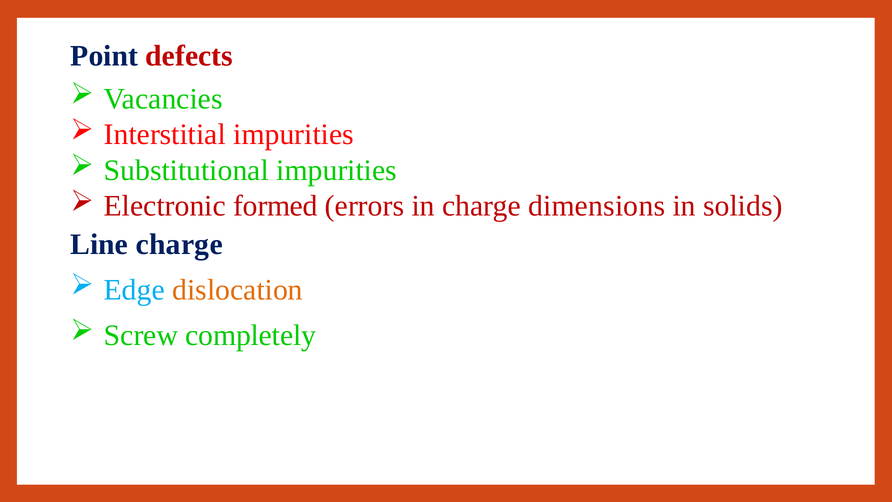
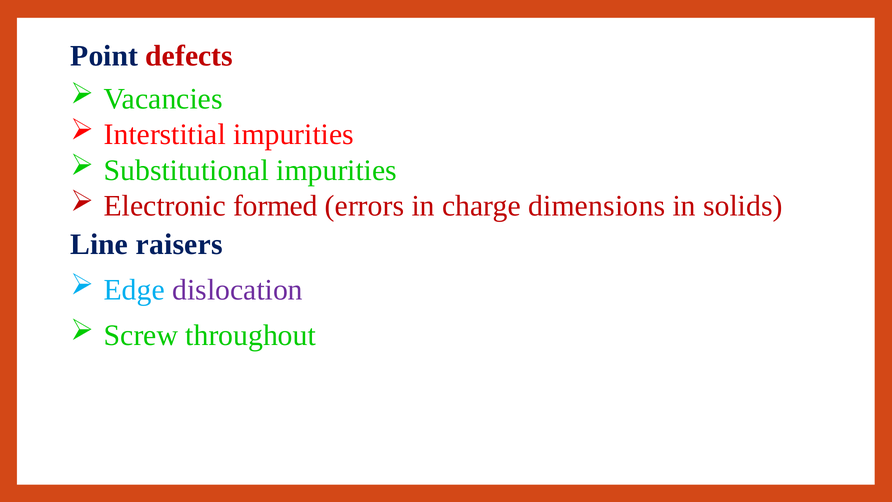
Line charge: charge -> raisers (179, 244)
dislocation colour: orange -> purple (238, 290)
completely: completely -> throughout (251, 335)
